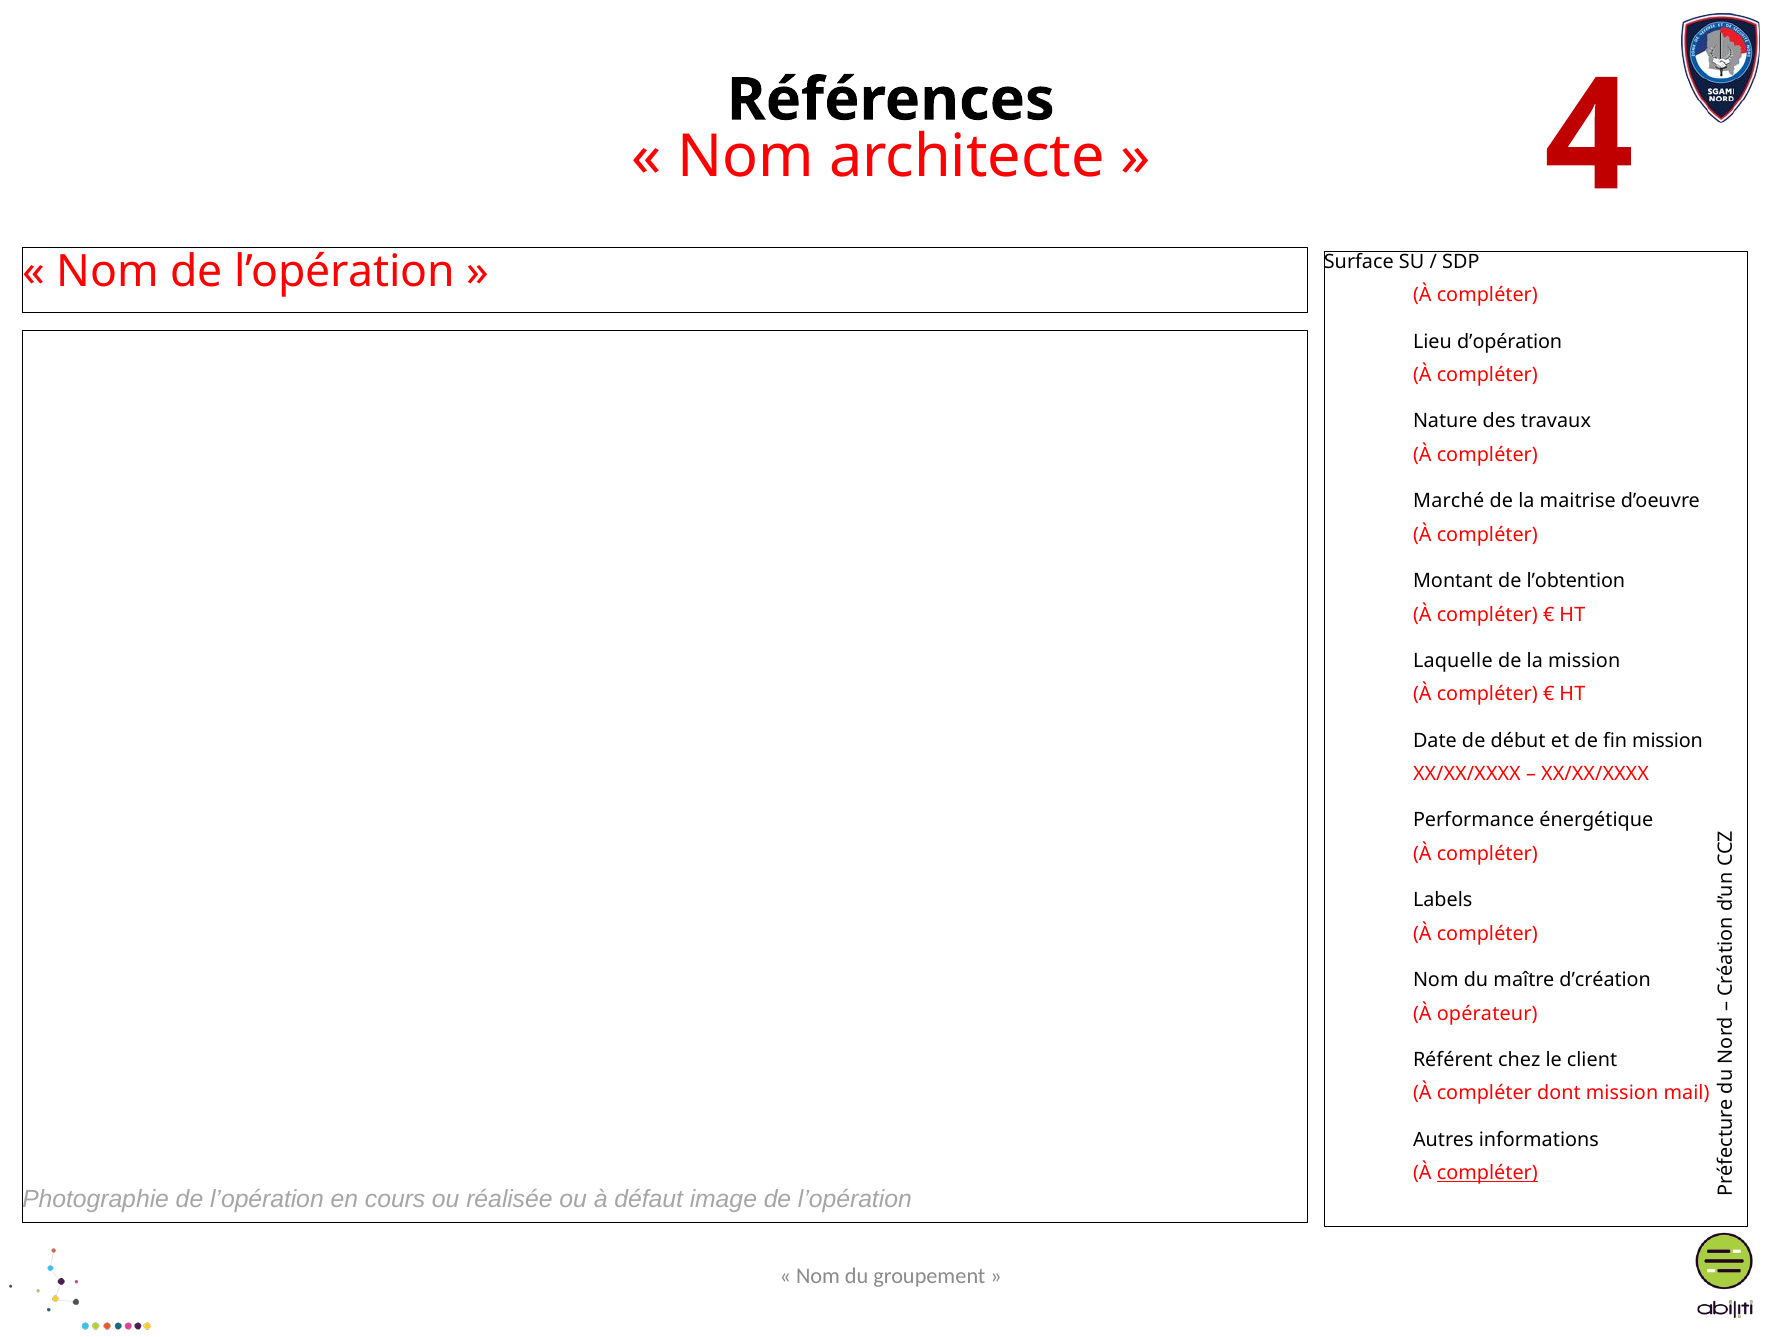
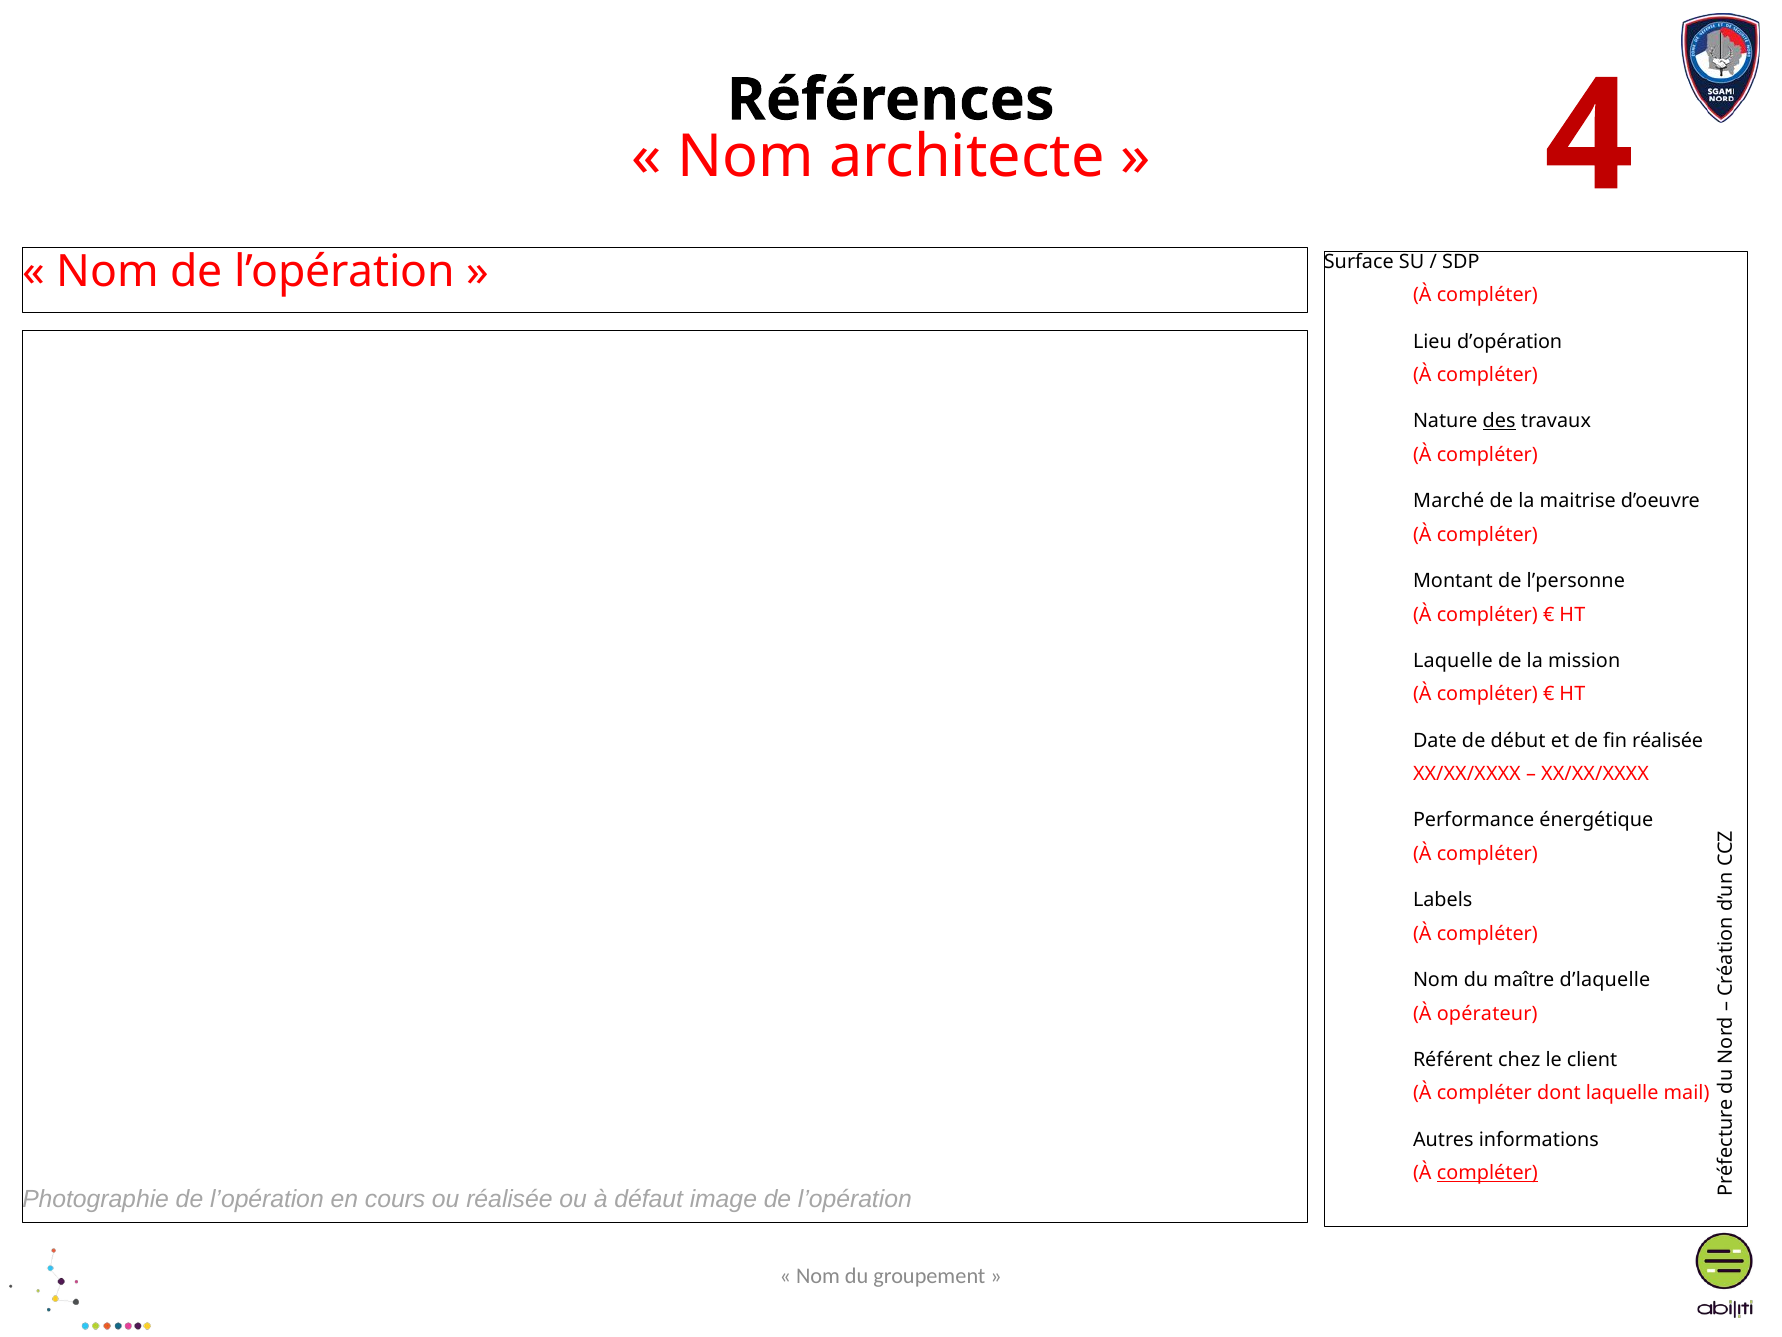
des underline: none -> present (1499, 421)
l’obtention: l’obtention -> l’personne (1576, 581)
fin mission: mission -> réalisée (1668, 740)
d’création: d’création -> d’laquelle (1605, 980)
dont mission: mission -> laquelle (1622, 1093)
